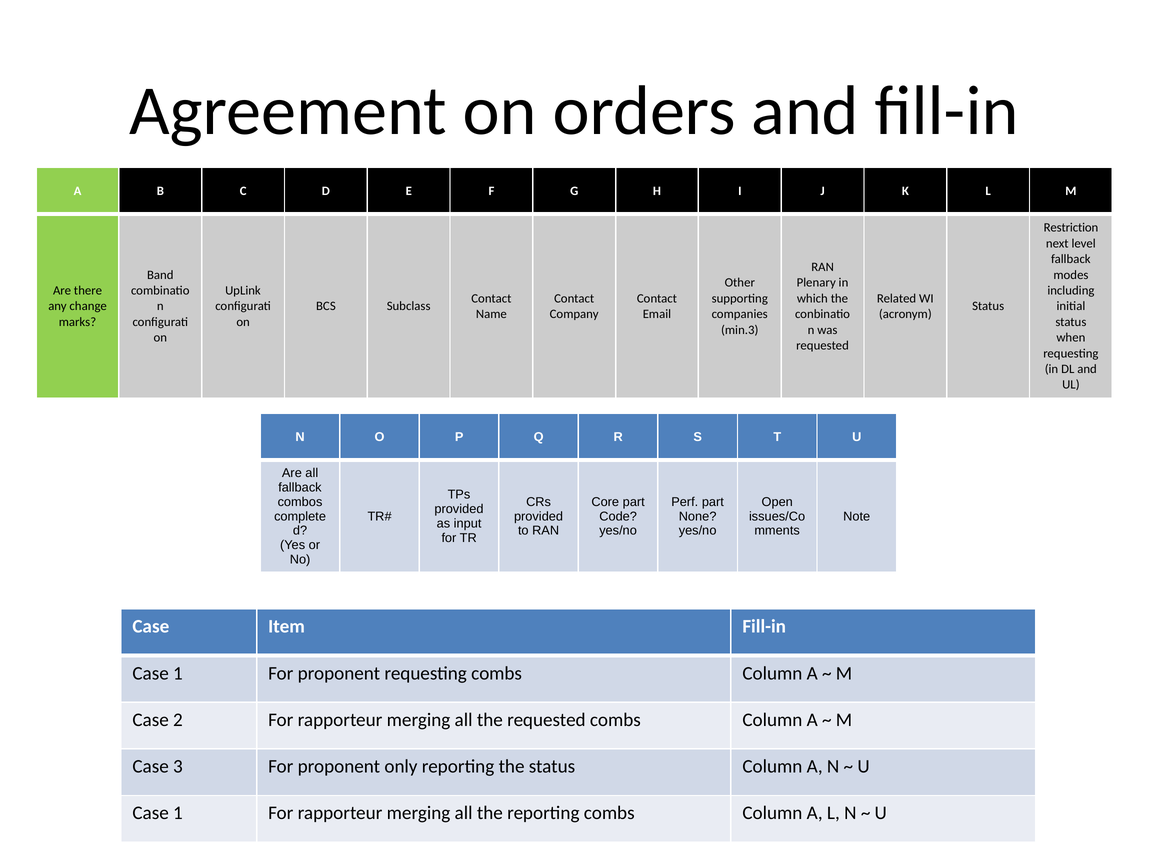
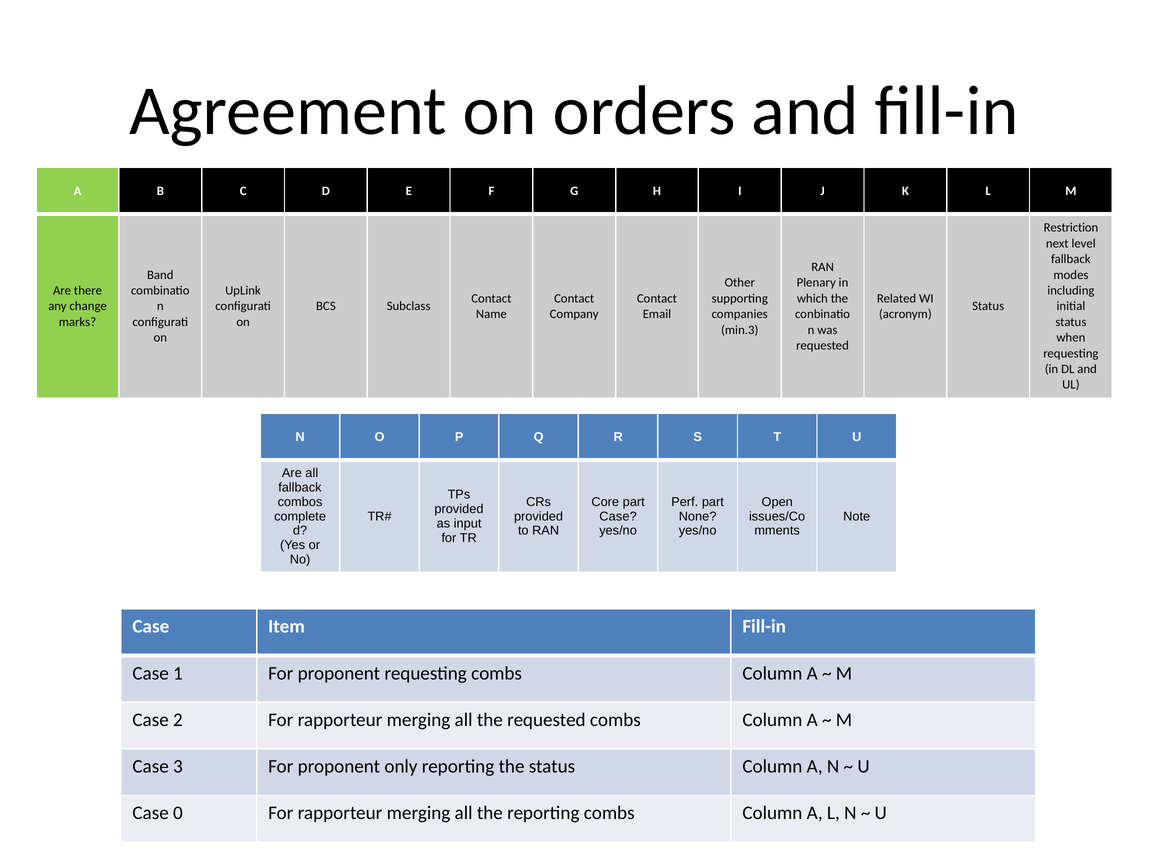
Code: Code -> Case (618, 516)
1: 1 -> 0 (178, 813)
